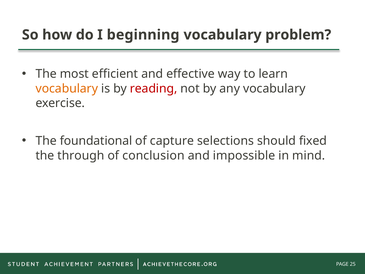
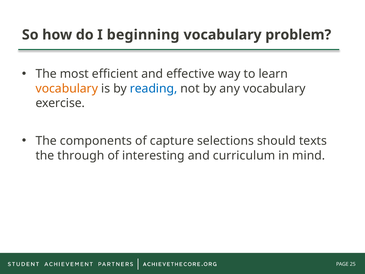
reading colour: red -> blue (154, 88)
foundational: foundational -> components (96, 141)
fixed: fixed -> texts (313, 141)
conclusion: conclusion -> interesting (153, 155)
impossible: impossible -> curriculum (244, 155)
